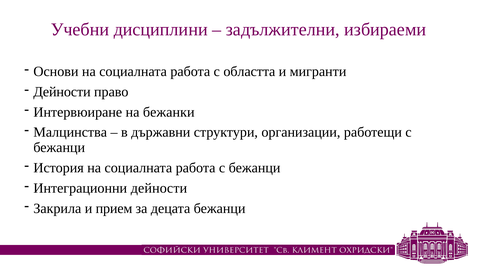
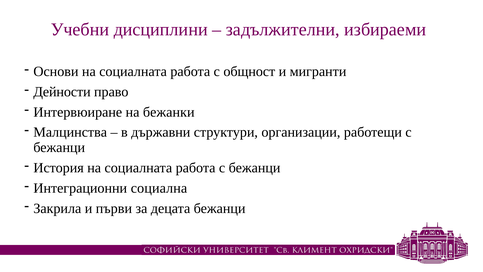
областта: областта -> общност (249, 71)
Интеграционни дейности: дейности -> социална (159, 188)
прием: прием -> първи (114, 208)
